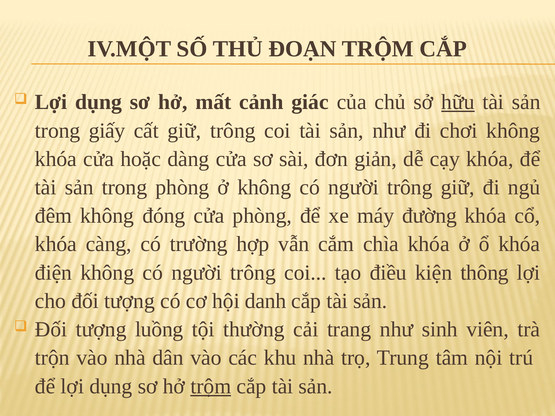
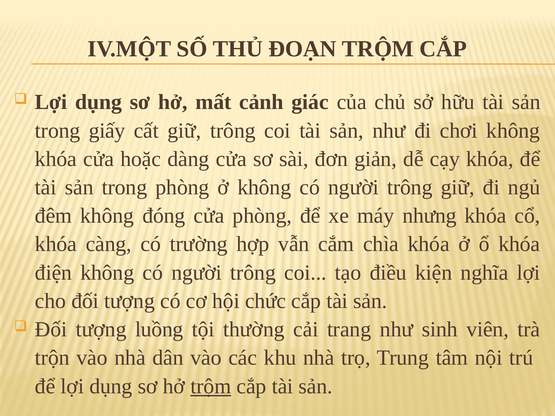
hữu underline: present -> none (458, 102)
đường: đường -> nhưng (430, 216)
thông: thông -> nghĩa (485, 273)
danh: danh -> chức (266, 301)
